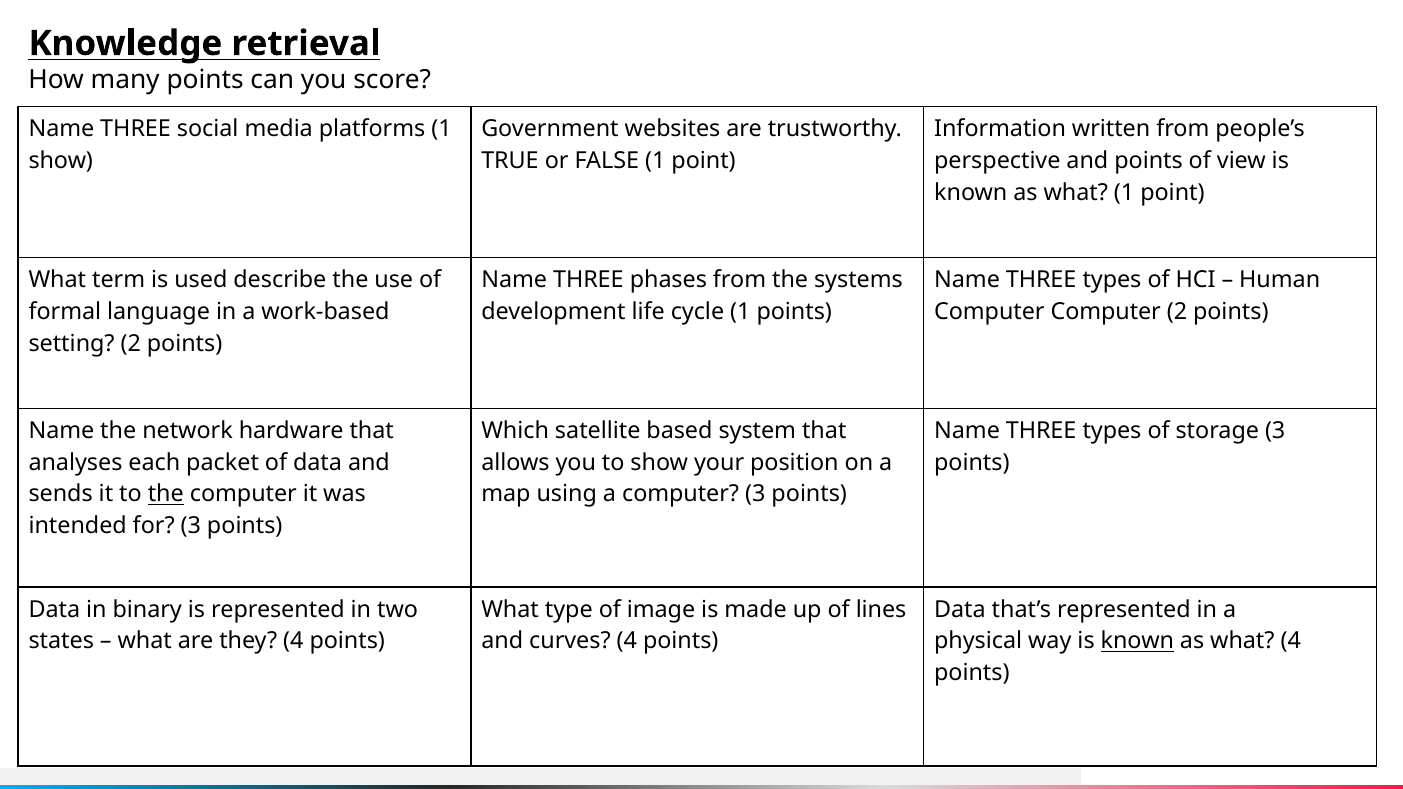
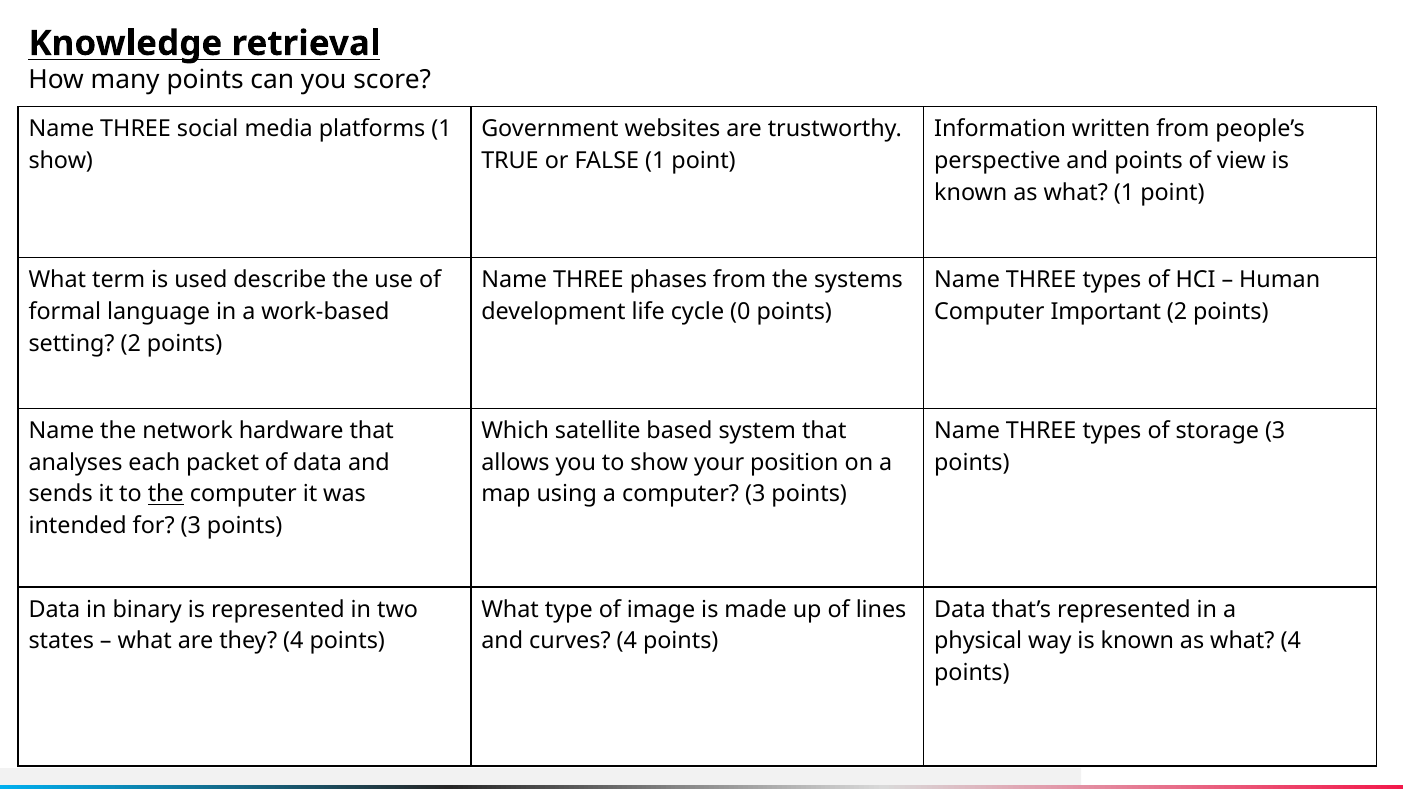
cycle 1: 1 -> 0 (740, 312)
Computer Computer: Computer -> Important (1106, 312)
known underline: present -> none (1137, 641)
